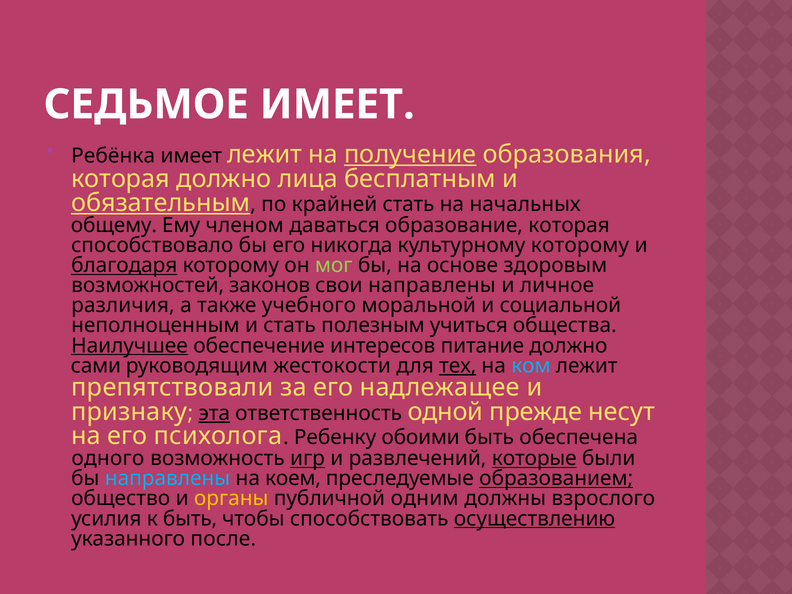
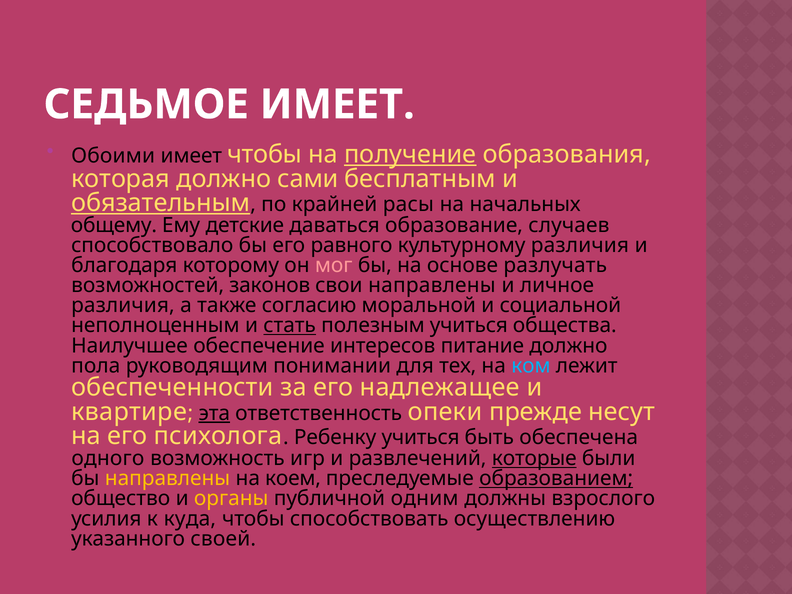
Ребёнка: Ребёнка -> Обоими (113, 156)
имеет лежит: лежит -> чтобы (265, 154)
лица: лица -> сами (308, 179)
крайней стать: стать -> расы (408, 204)
членом: членом -> детские (245, 225)
образование которая: которая -> случаев (569, 225)
никогда: никогда -> равного (352, 245)
культурному которому: которому -> различия (580, 245)
благодаря underline: present -> none (124, 265)
мог colour: light green -> pink (334, 265)
здоровым: здоровым -> разлучать (555, 265)
учебного: учебного -> согласию (309, 306)
стать underline: none -> present (290, 326)
Наилучшее underline: present -> none (130, 346)
сами: сами -> пола (96, 366)
жестокости: жестокости -> понимании (332, 366)
тех underline: present -> none (458, 366)
препятствовали: препятствовали -> обеспеченности (172, 388)
признаку: признаку -> квартире (129, 412)
одной: одной -> опеки (445, 412)
Ребенку обоими: обоими -> учиться (421, 438)
игр underline: present -> none (308, 458)
направлены colour: light blue -> yellow (168, 479)
к быть: быть -> куда (190, 519)
осуществлению underline: present -> none (534, 519)
после: после -> своей (223, 539)
